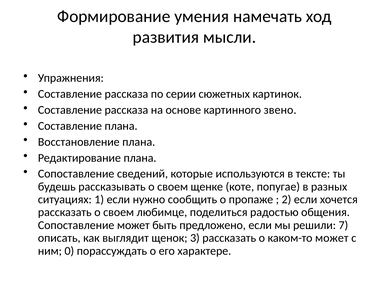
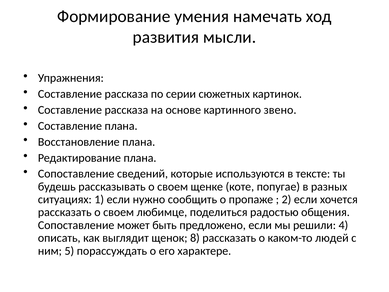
7: 7 -> 4 (343, 225)
3: 3 -> 8 (195, 238)
каком-то может: может -> людей (332, 238)
0: 0 -> 5 (69, 251)
